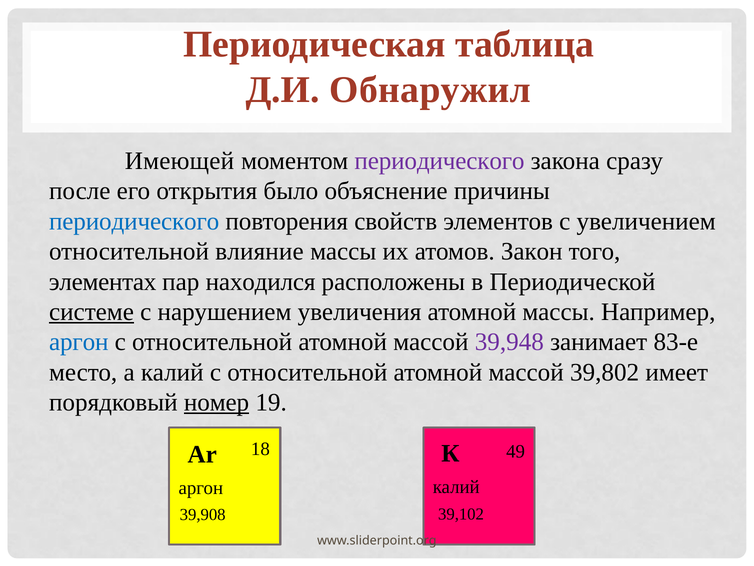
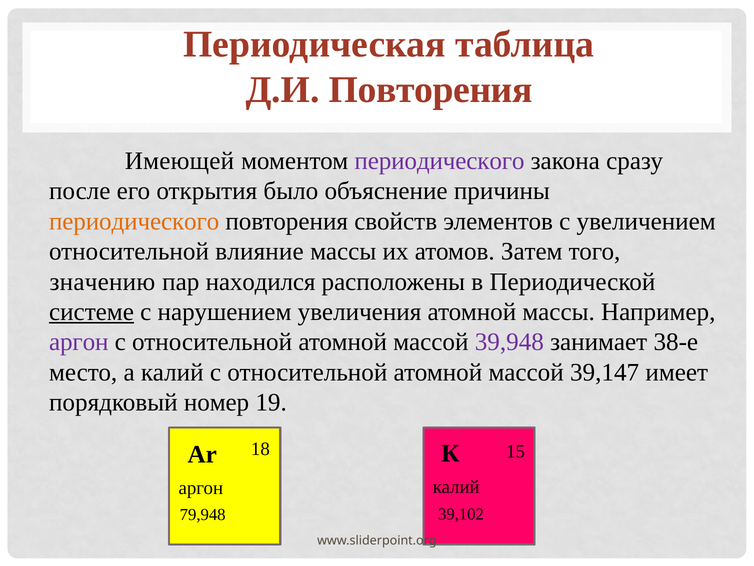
Д.И Обнаружил: Обнаружил -> Повторения (431, 90)
периодического colour: blue -> orange (134, 221)
Закон: Закон -> Затем (532, 251)
элементах: элементах -> значению (102, 281)
аргон colour: blue -> purple (79, 342)
83-е: 83-е -> 38-е (676, 342)
39,802: 39,802 -> 39,147 (605, 372)
номер underline: present -> none (217, 402)
49: 49 -> 15 (516, 451)
39,908: 39,908 -> 79,948 (203, 514)
